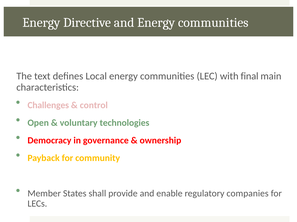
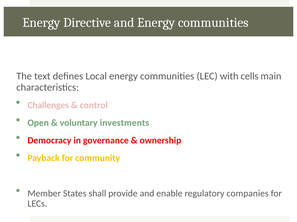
final: final -> cells (250, 76)
technologies: technologies -> investments (124, 123)
